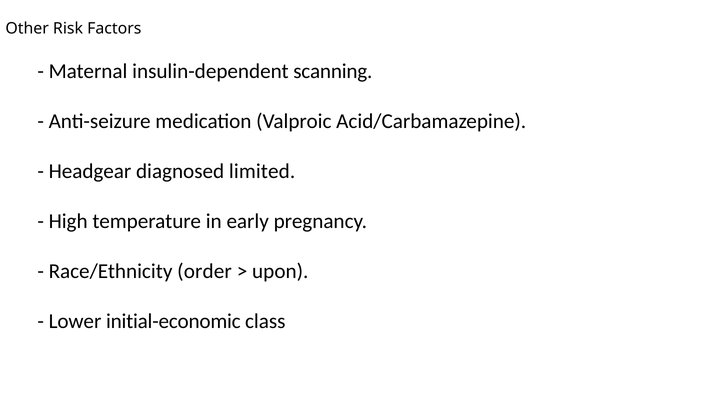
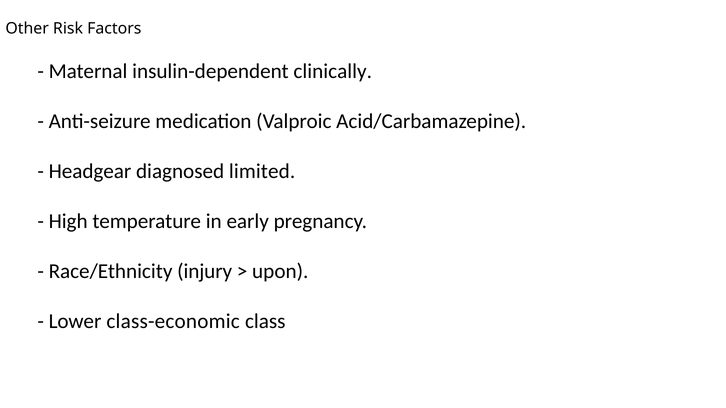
scanning: scanning -> clinically (333, 72)
order: order -> injury (205, 272)
initial-economic: initial-economic -> class-economic (173, 322)
